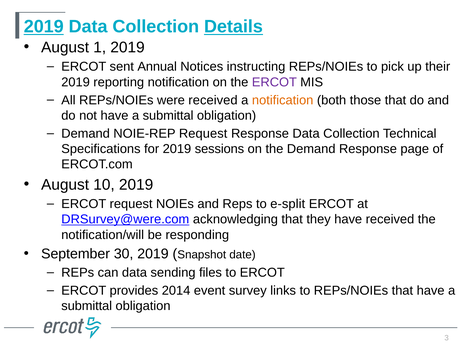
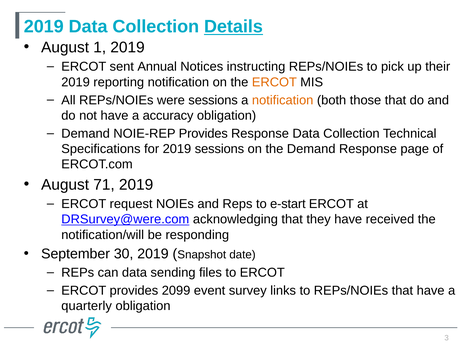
2019 underline: present -> none (44, 27)
ERCOT colour: purple -> orange (274, 82)
were received: received -> sessions (213, 100)
not have a submittal: submittal -> accuracy (168, 115)
NOIE-REP Request: Request -> Provides (203, 133)
10: 10 -> 71 (104, 184)
e-split: e-split -> e-start (288, 204)
2014: 2014 -> 2099 (176, 290)
submittal: submittal -> quarterly (87, 306)
